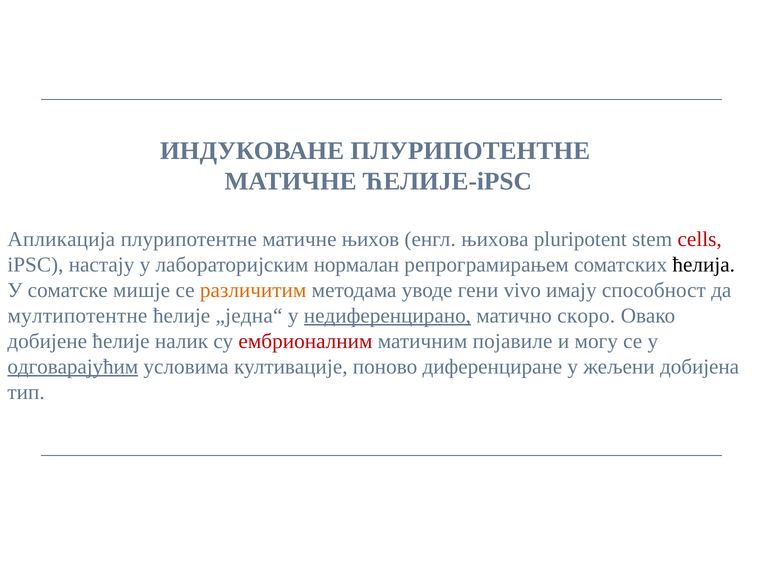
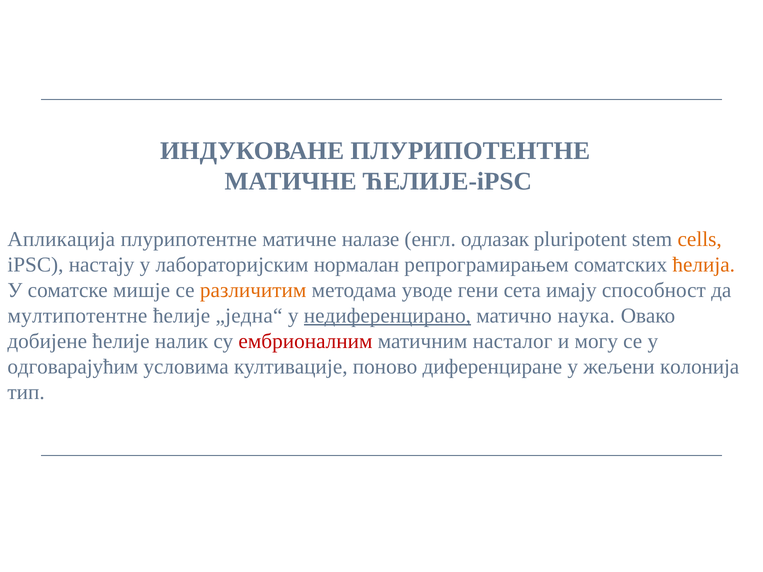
њихов: њихов -> налазе (371, 240)
њихова: њихова -> одлазак (495, 240)
cells colour: red -> orange (700, 240)
ћелија colour: black -> orange (704, 265)
vivo: vivo -> сета (522, 290)
скоро: скоро -> наука (586, 316)
појавиле: појавиле -> насталог (513, 341)
одговарајућим underline: present -> none (73, 367)
добијена: добијена -> колонија (700, 367)
